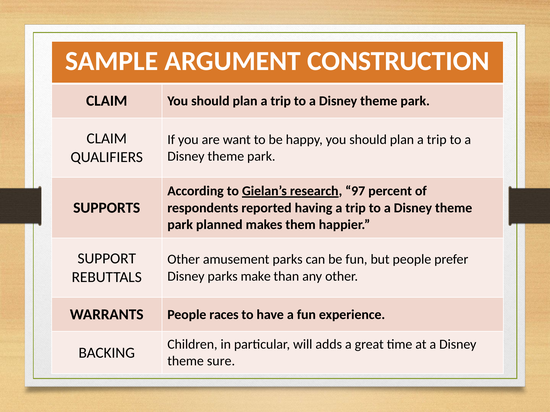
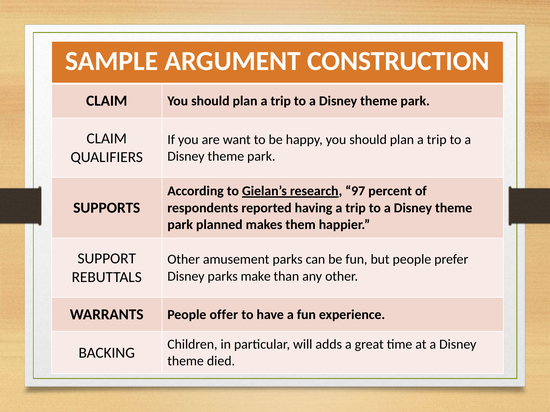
races: races -> offer (224, 315)
sure: sure -> died (221, 361)
